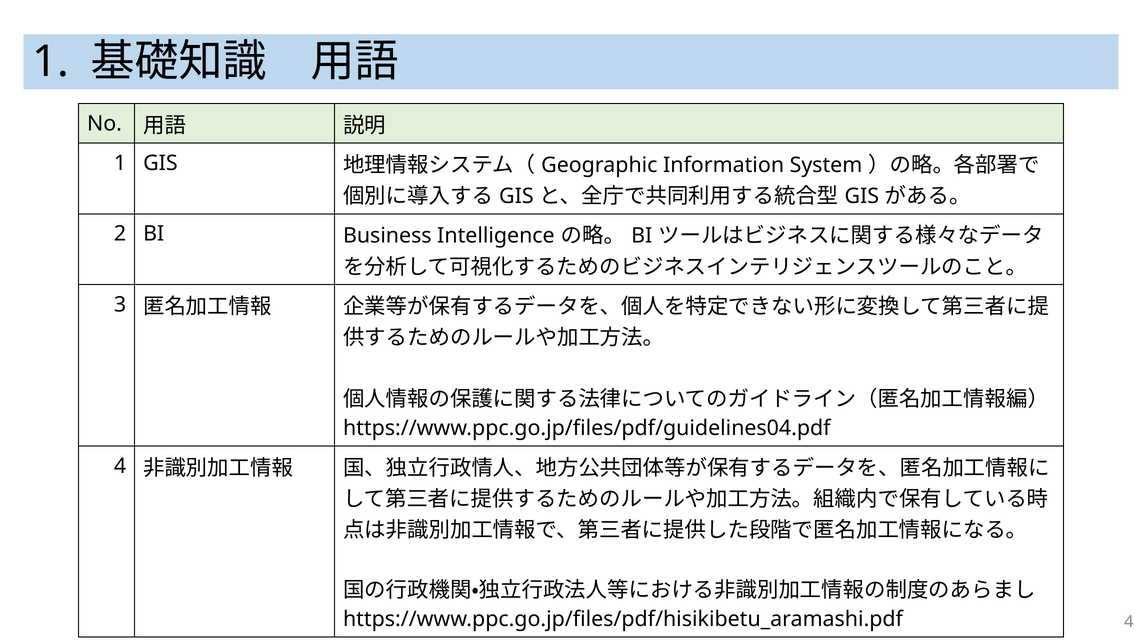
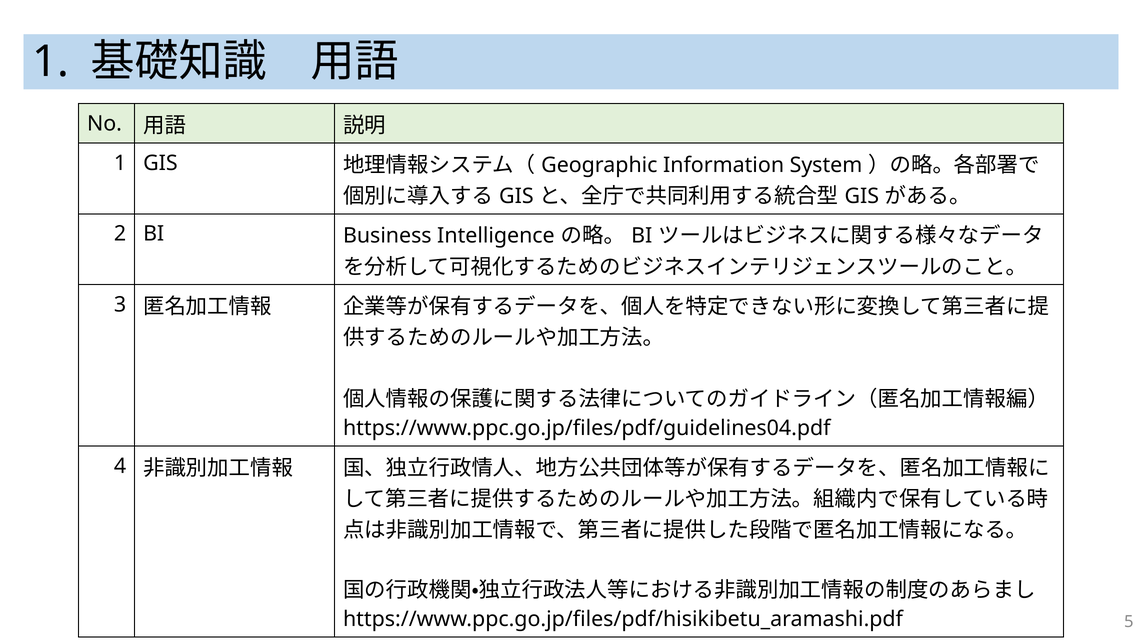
4: 4 -> 5 (1129, 622)
